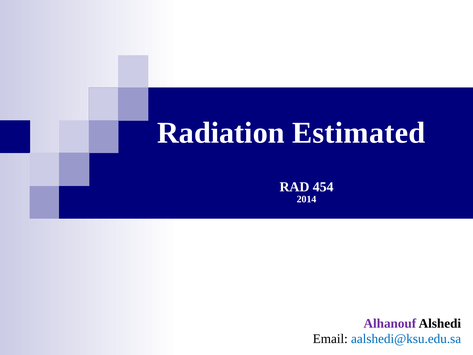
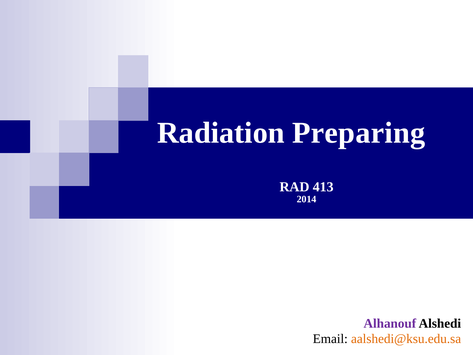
Estimated: Estimated -> Preparing (359, 133)
454: 454 -> 413 (323, 187)
aalshedi@ksu.edu.sa colour: blue -> orange (406, 339)
